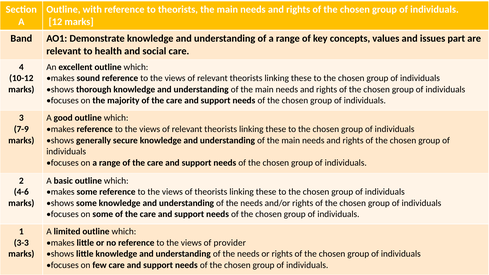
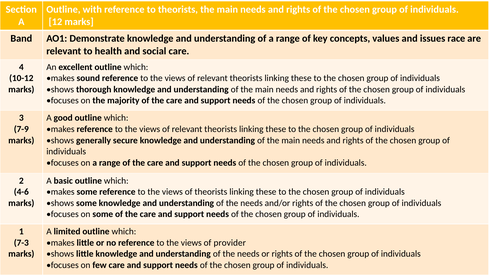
part: part -> race (456, 39)
3-3: 3-3 -> 7-3 (21, 243)
